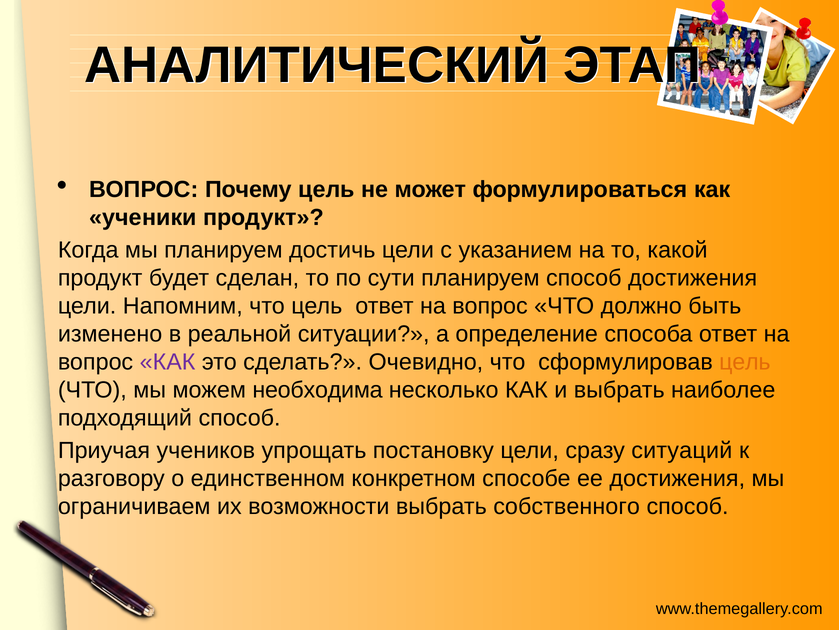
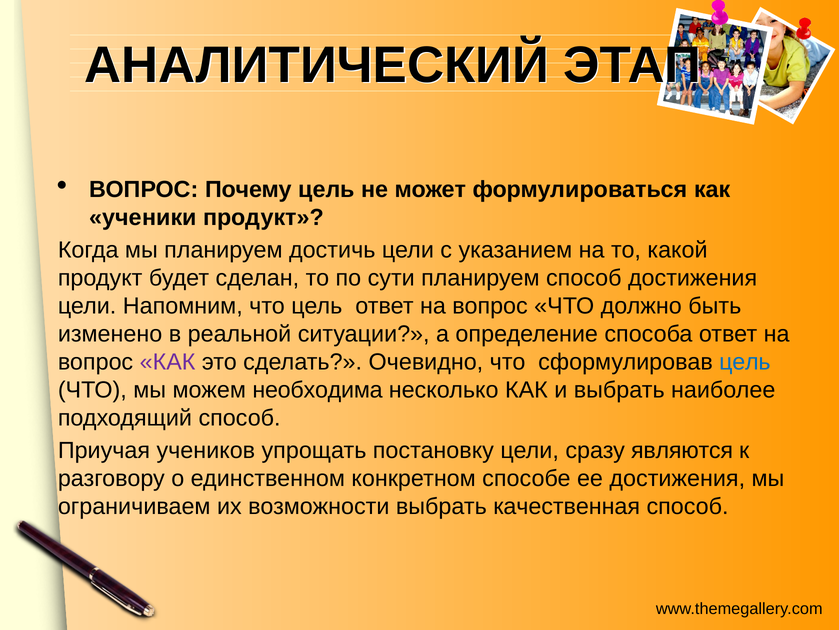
цель colour: orange -> blue (745, 362)
ситуаций: ситуаций -> являются (682, 450)
собственного: собственного -> качественная (567, 506)
